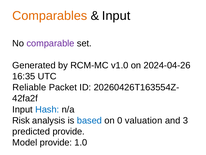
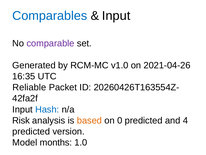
Comparables colour: orange -> blue (50, 16)
2024-04-26: 2024-04-26 -> 2021-04-26 (167, 65)
based colour: blue -> orange (89, 120)
0 valuation: valuation -> predicted (144, 120)
3: 3 -> 4 (185, 120)
predicted provide: provide -> version (69, 131)
Model provide: provide -> months (56, 142)
